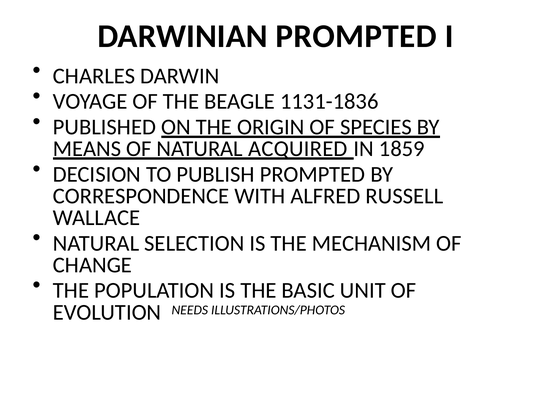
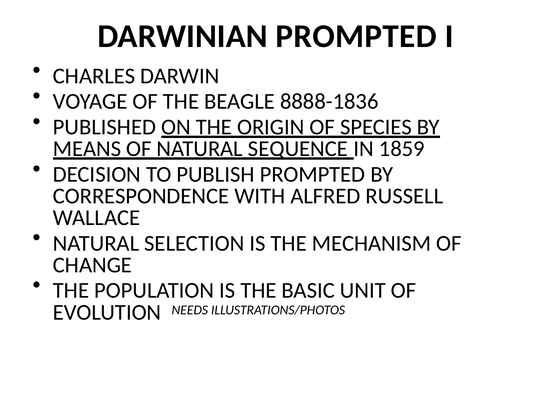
1131-1836: 1131-1836 -> 8888-1836 (329, 102)
ACQUIRED: ACQUIRED -> SEQUENCE (298, 149)
